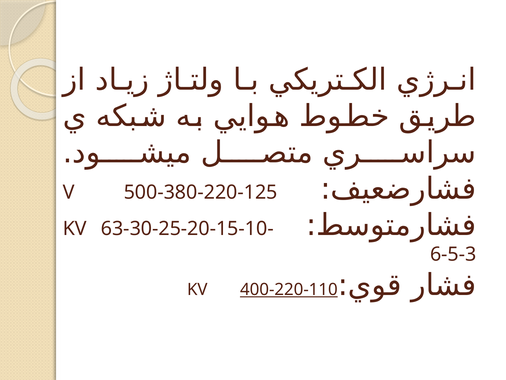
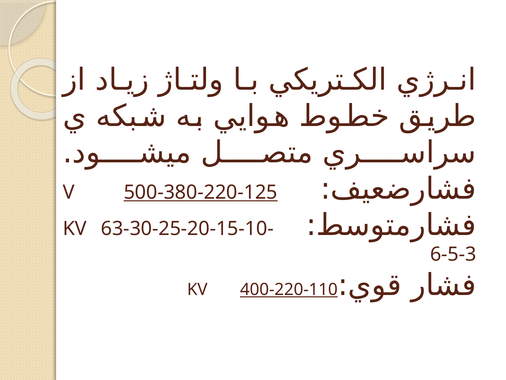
500-380-220-125 underline: none -> present (201, 192)
